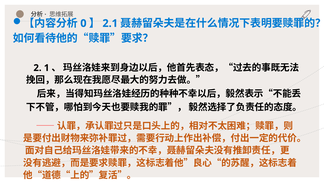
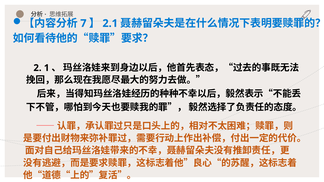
0: 0 -> 7 (83, 23)
